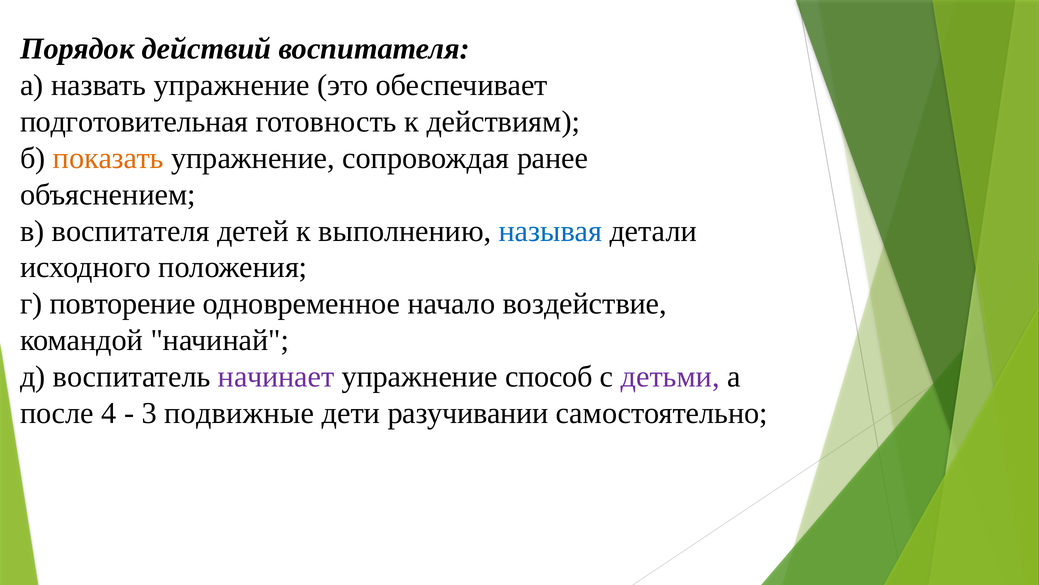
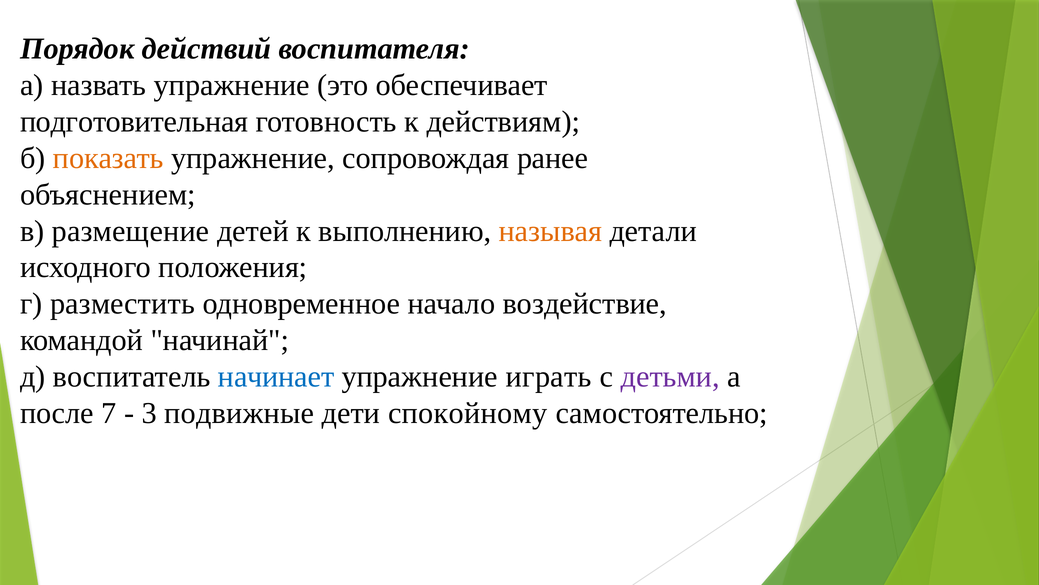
в воспитателя: воспитателя -> размещение (131, 231)
называя colour: blue -> orange (550, 231)
повторение: повторение -> разместить (122, 304)
начинает colour: purple -> blue (276, 376)
способ: способ -> играть (549, 376)
4: 4 -> 7 (109, 413)
разучивании: разучивании -> спокойному (468, 413)
